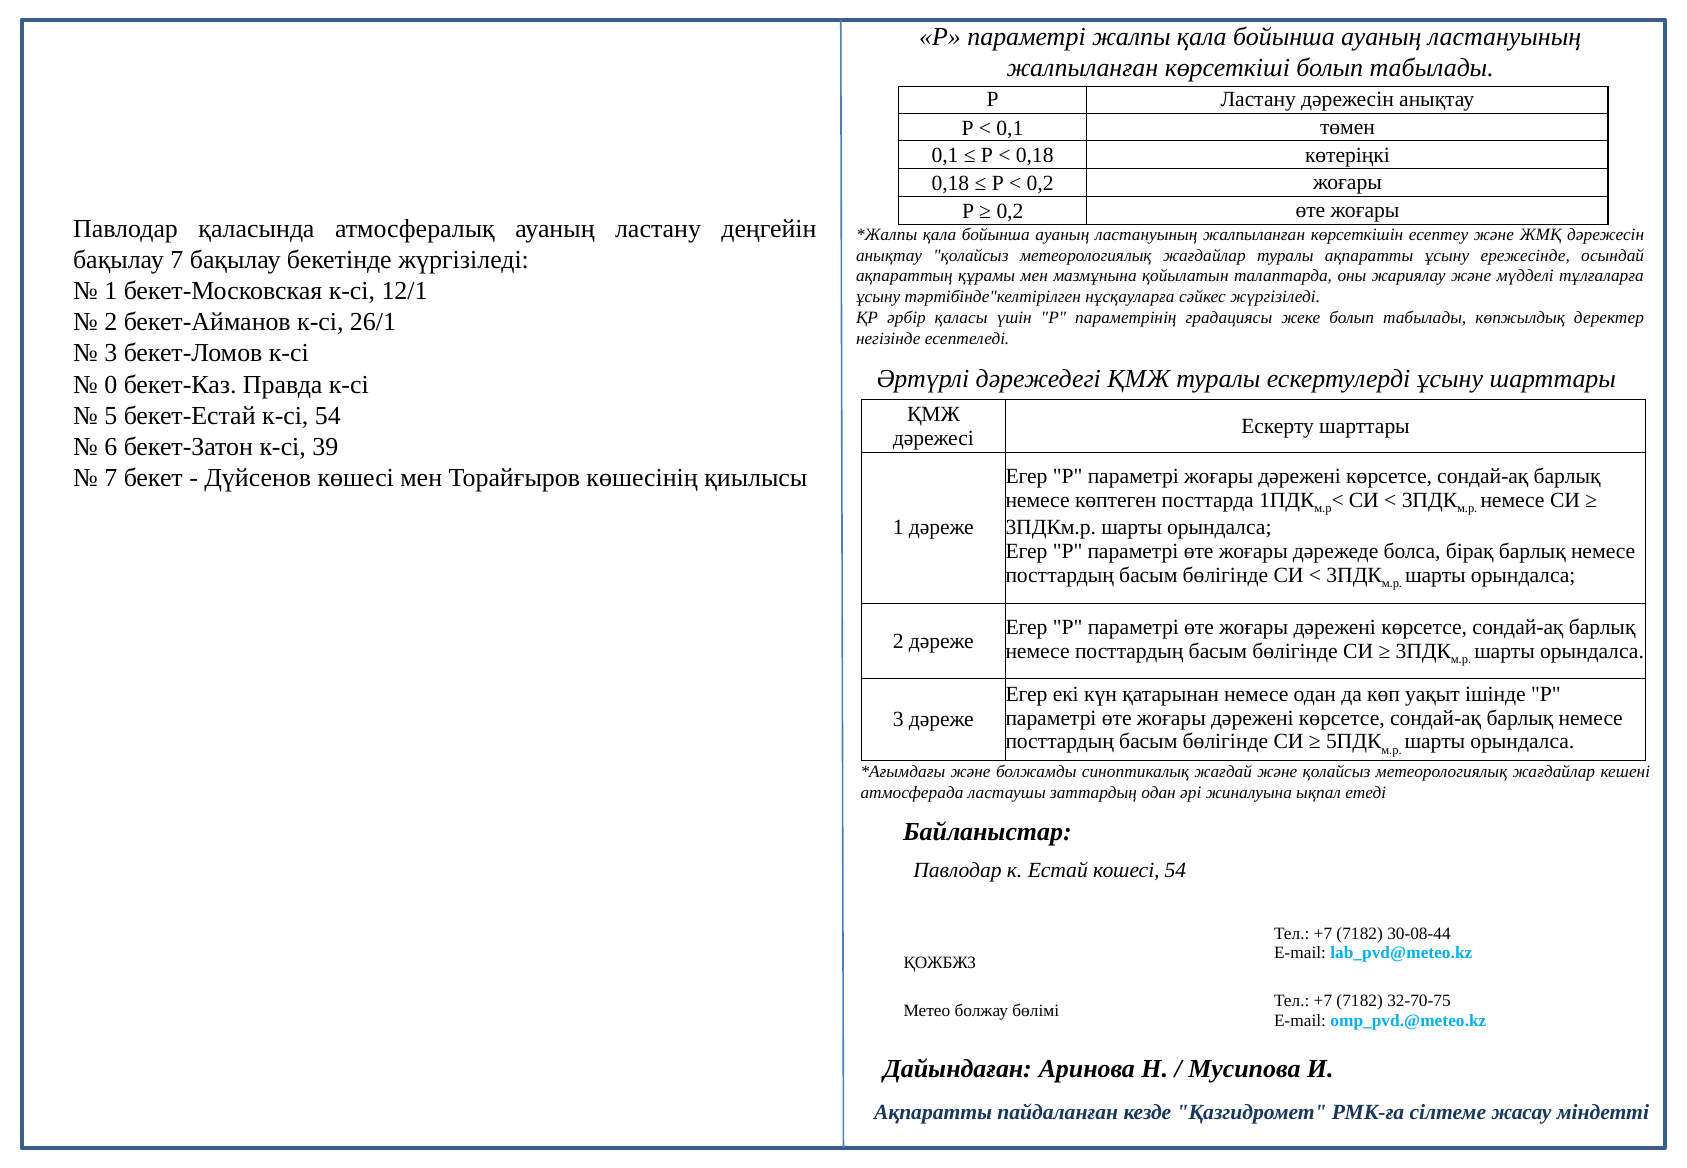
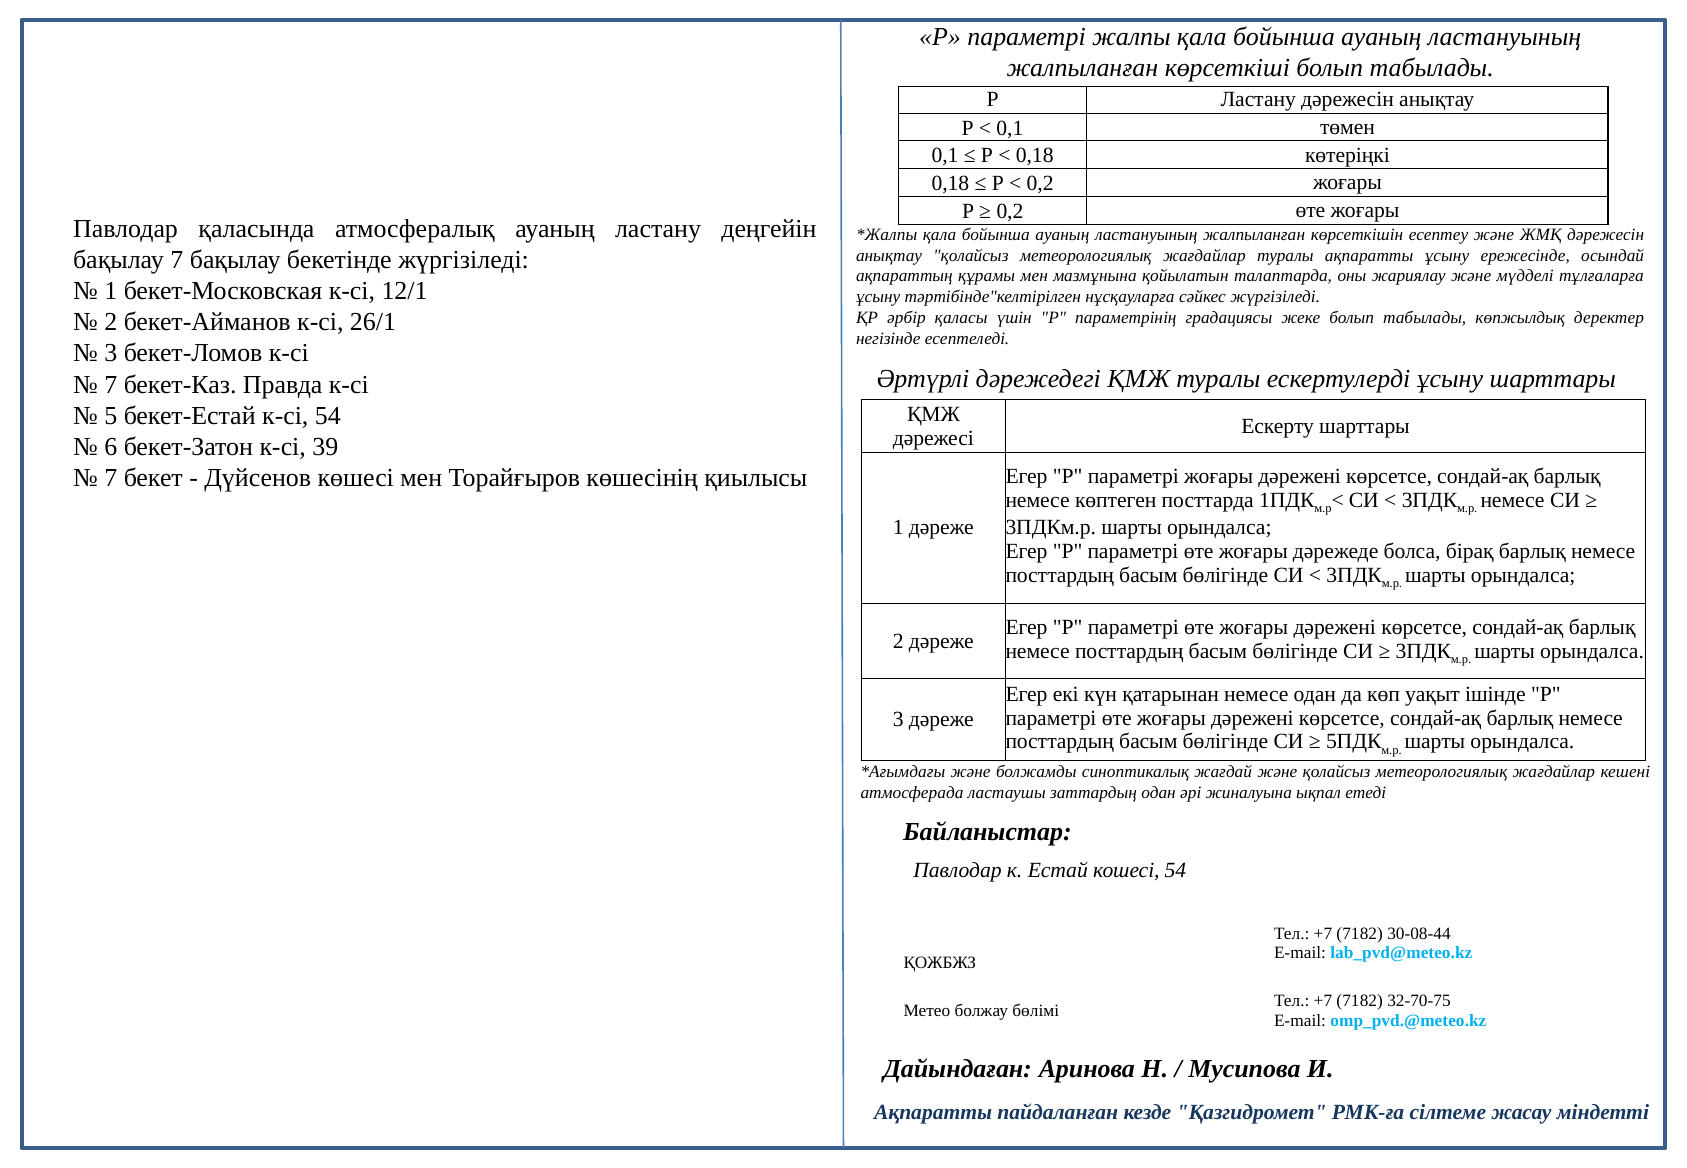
0: 0 -> 7 (111, 384)
